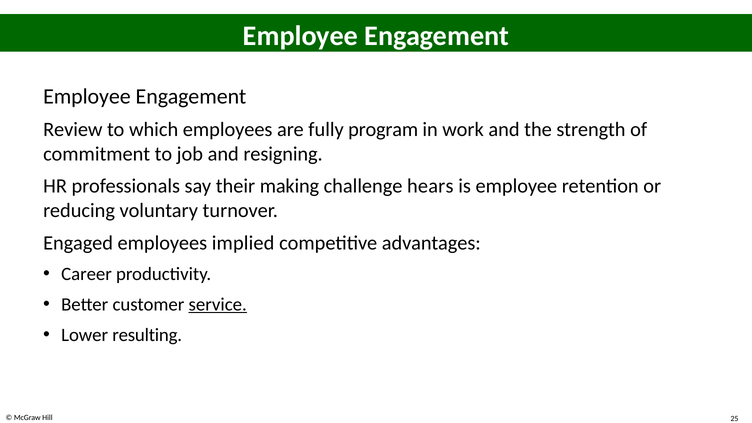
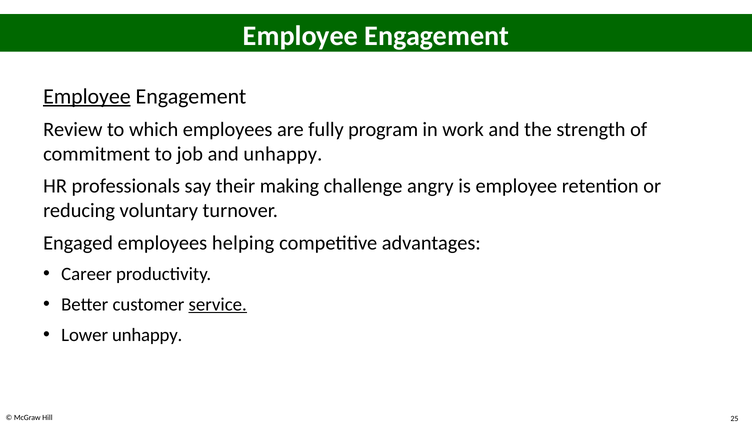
Employee underline: none -> present (87, 96)
and resigning: resigning -> unhappy (283, 154)
hears: hears -> angry (430, 186)
implied: implied -> helping (243, 243)
Lower resulting: resulting -> unhappy (147, 335)
